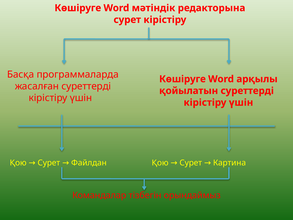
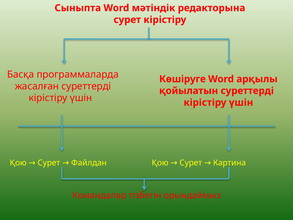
Көшіруге: Көшіруге -> Сыныпта (78, 8)
